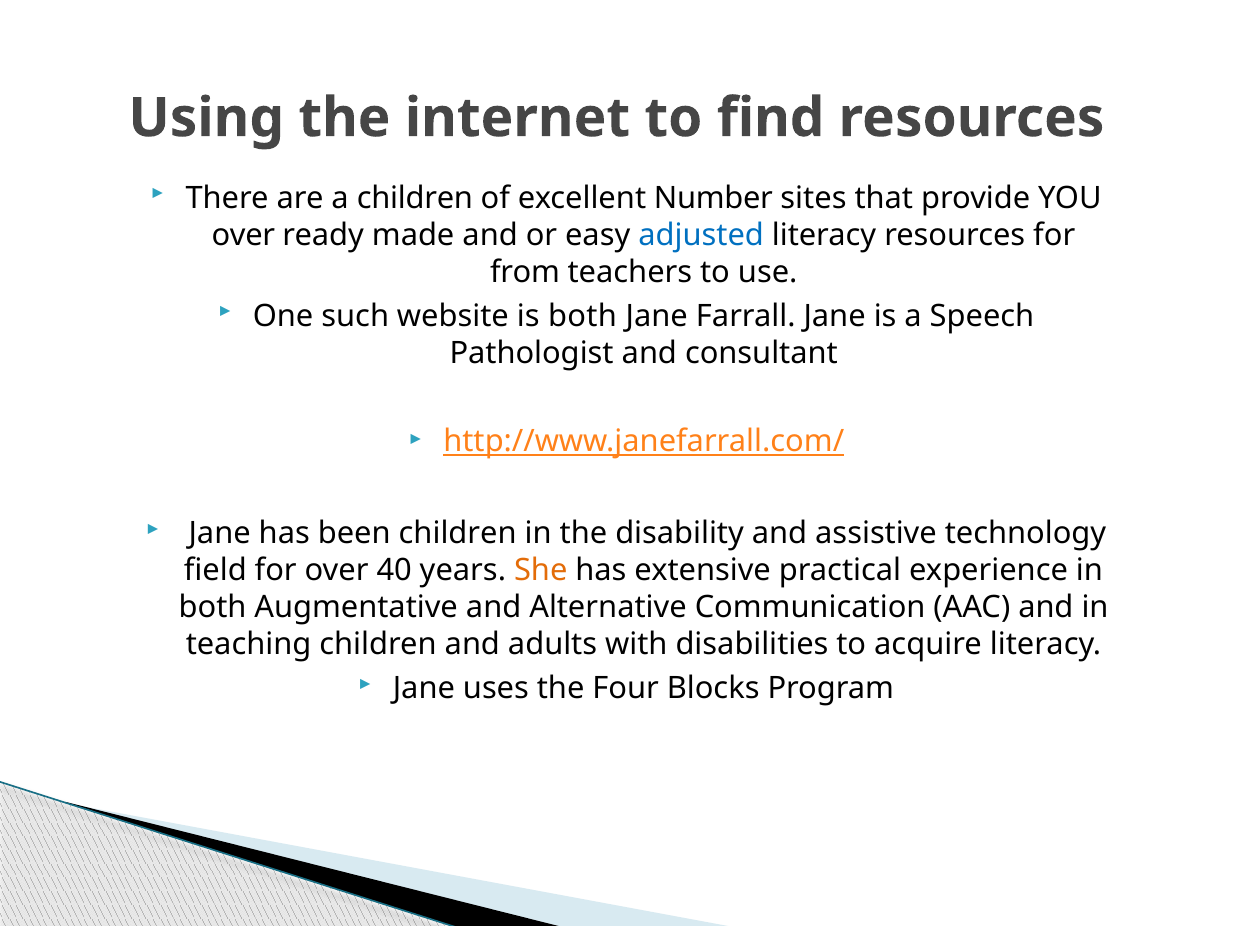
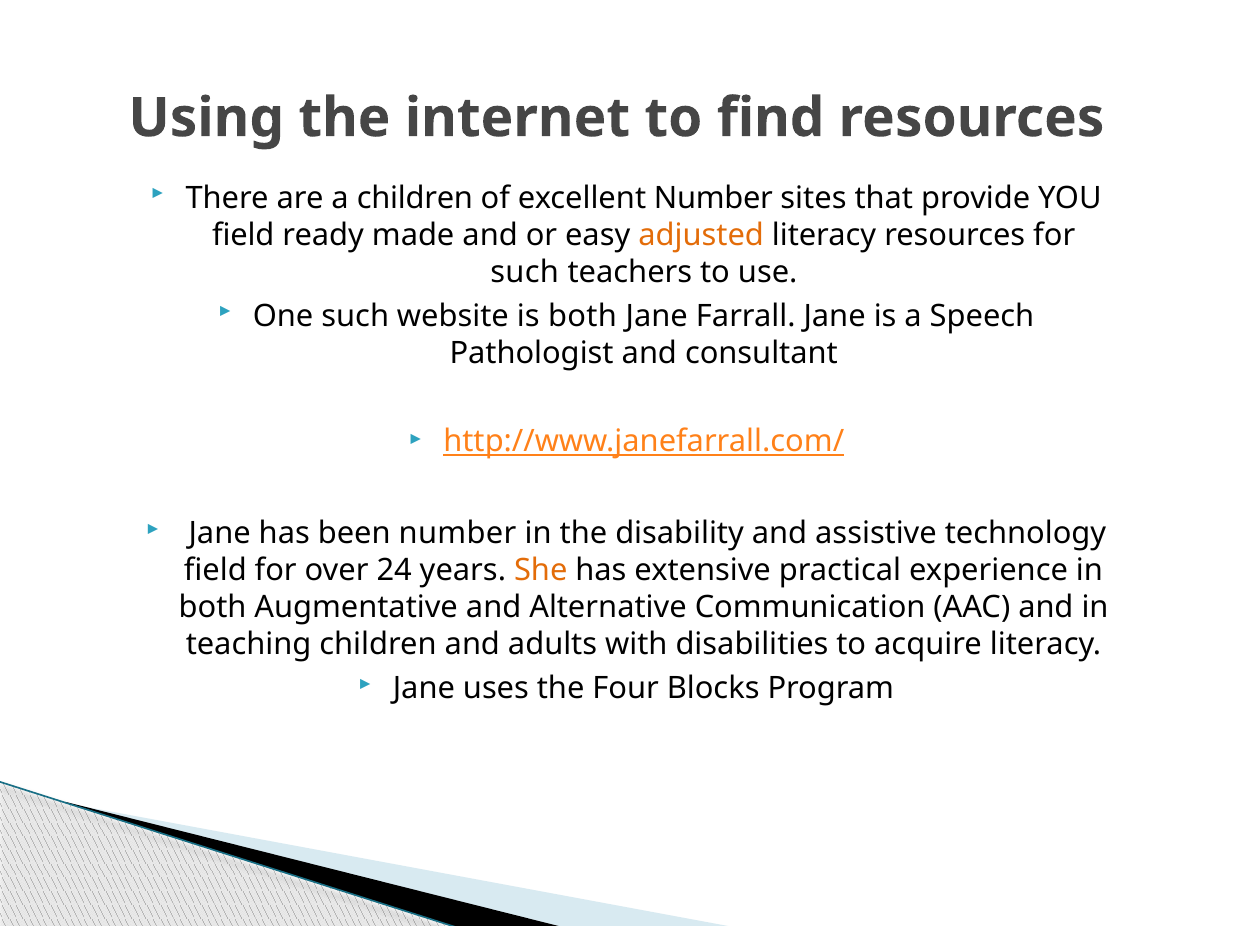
over: over -> field (243, 235)
adjusted colour: blue -> orange (701, 235)
from: from -> such (525, 272)
been children: children -> number (458, 533)
40: 40 -> 24 (394, 570)
